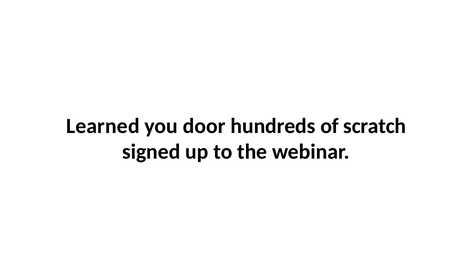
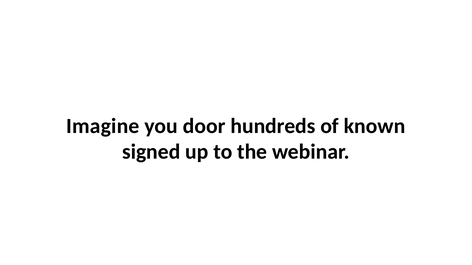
Learned: Learned -> Imagine (103, 126)
scratch: scratch -> known (375, 126)
